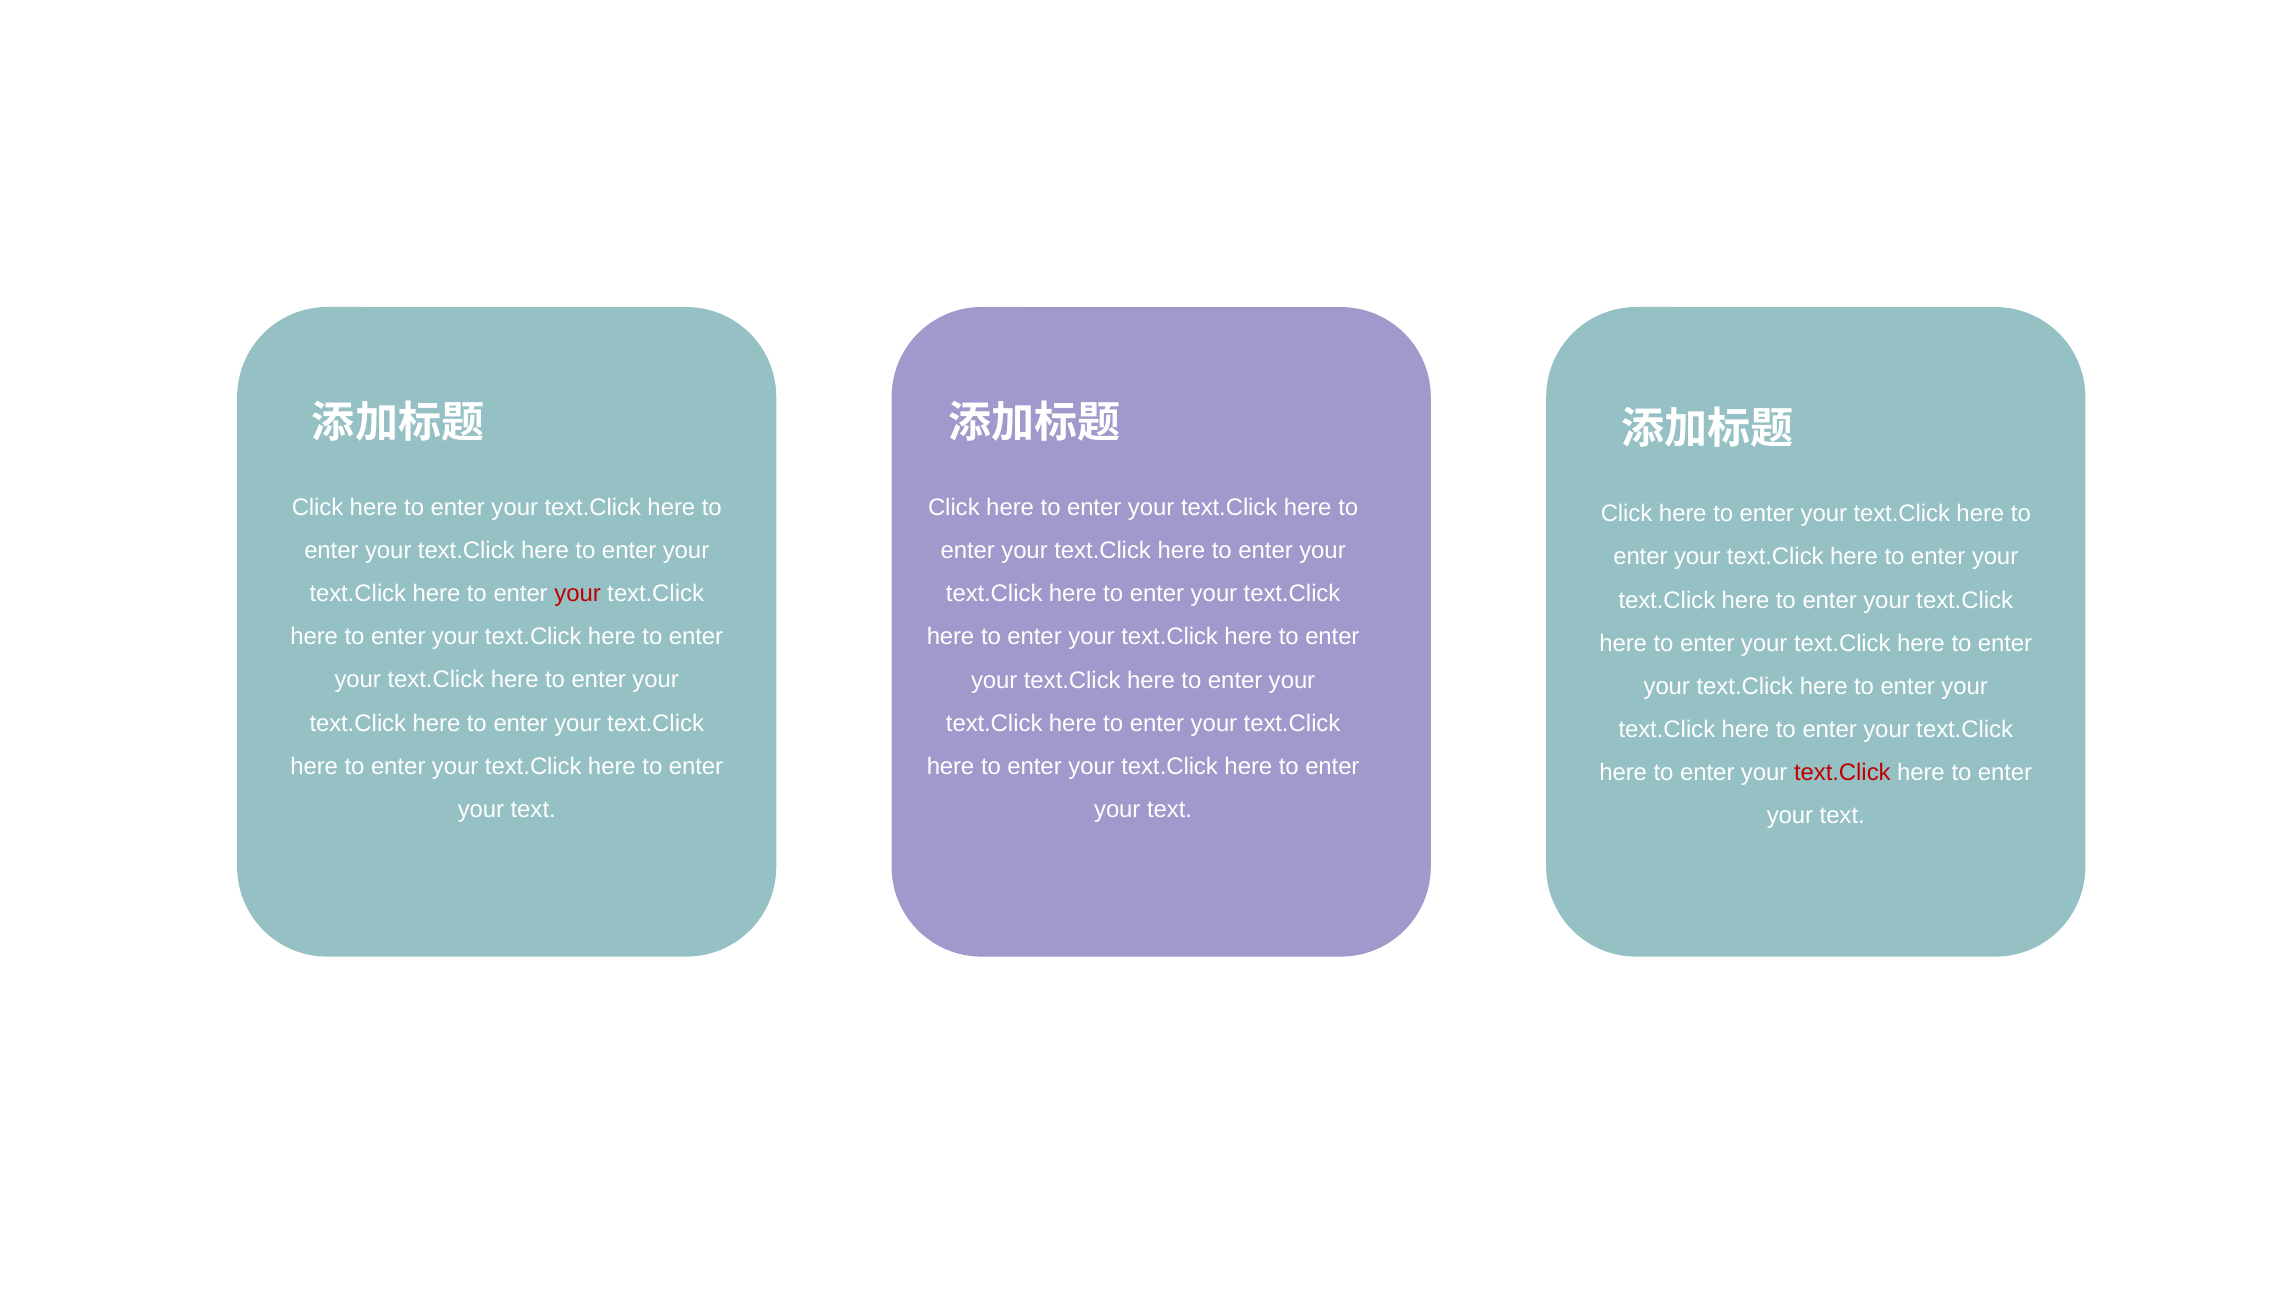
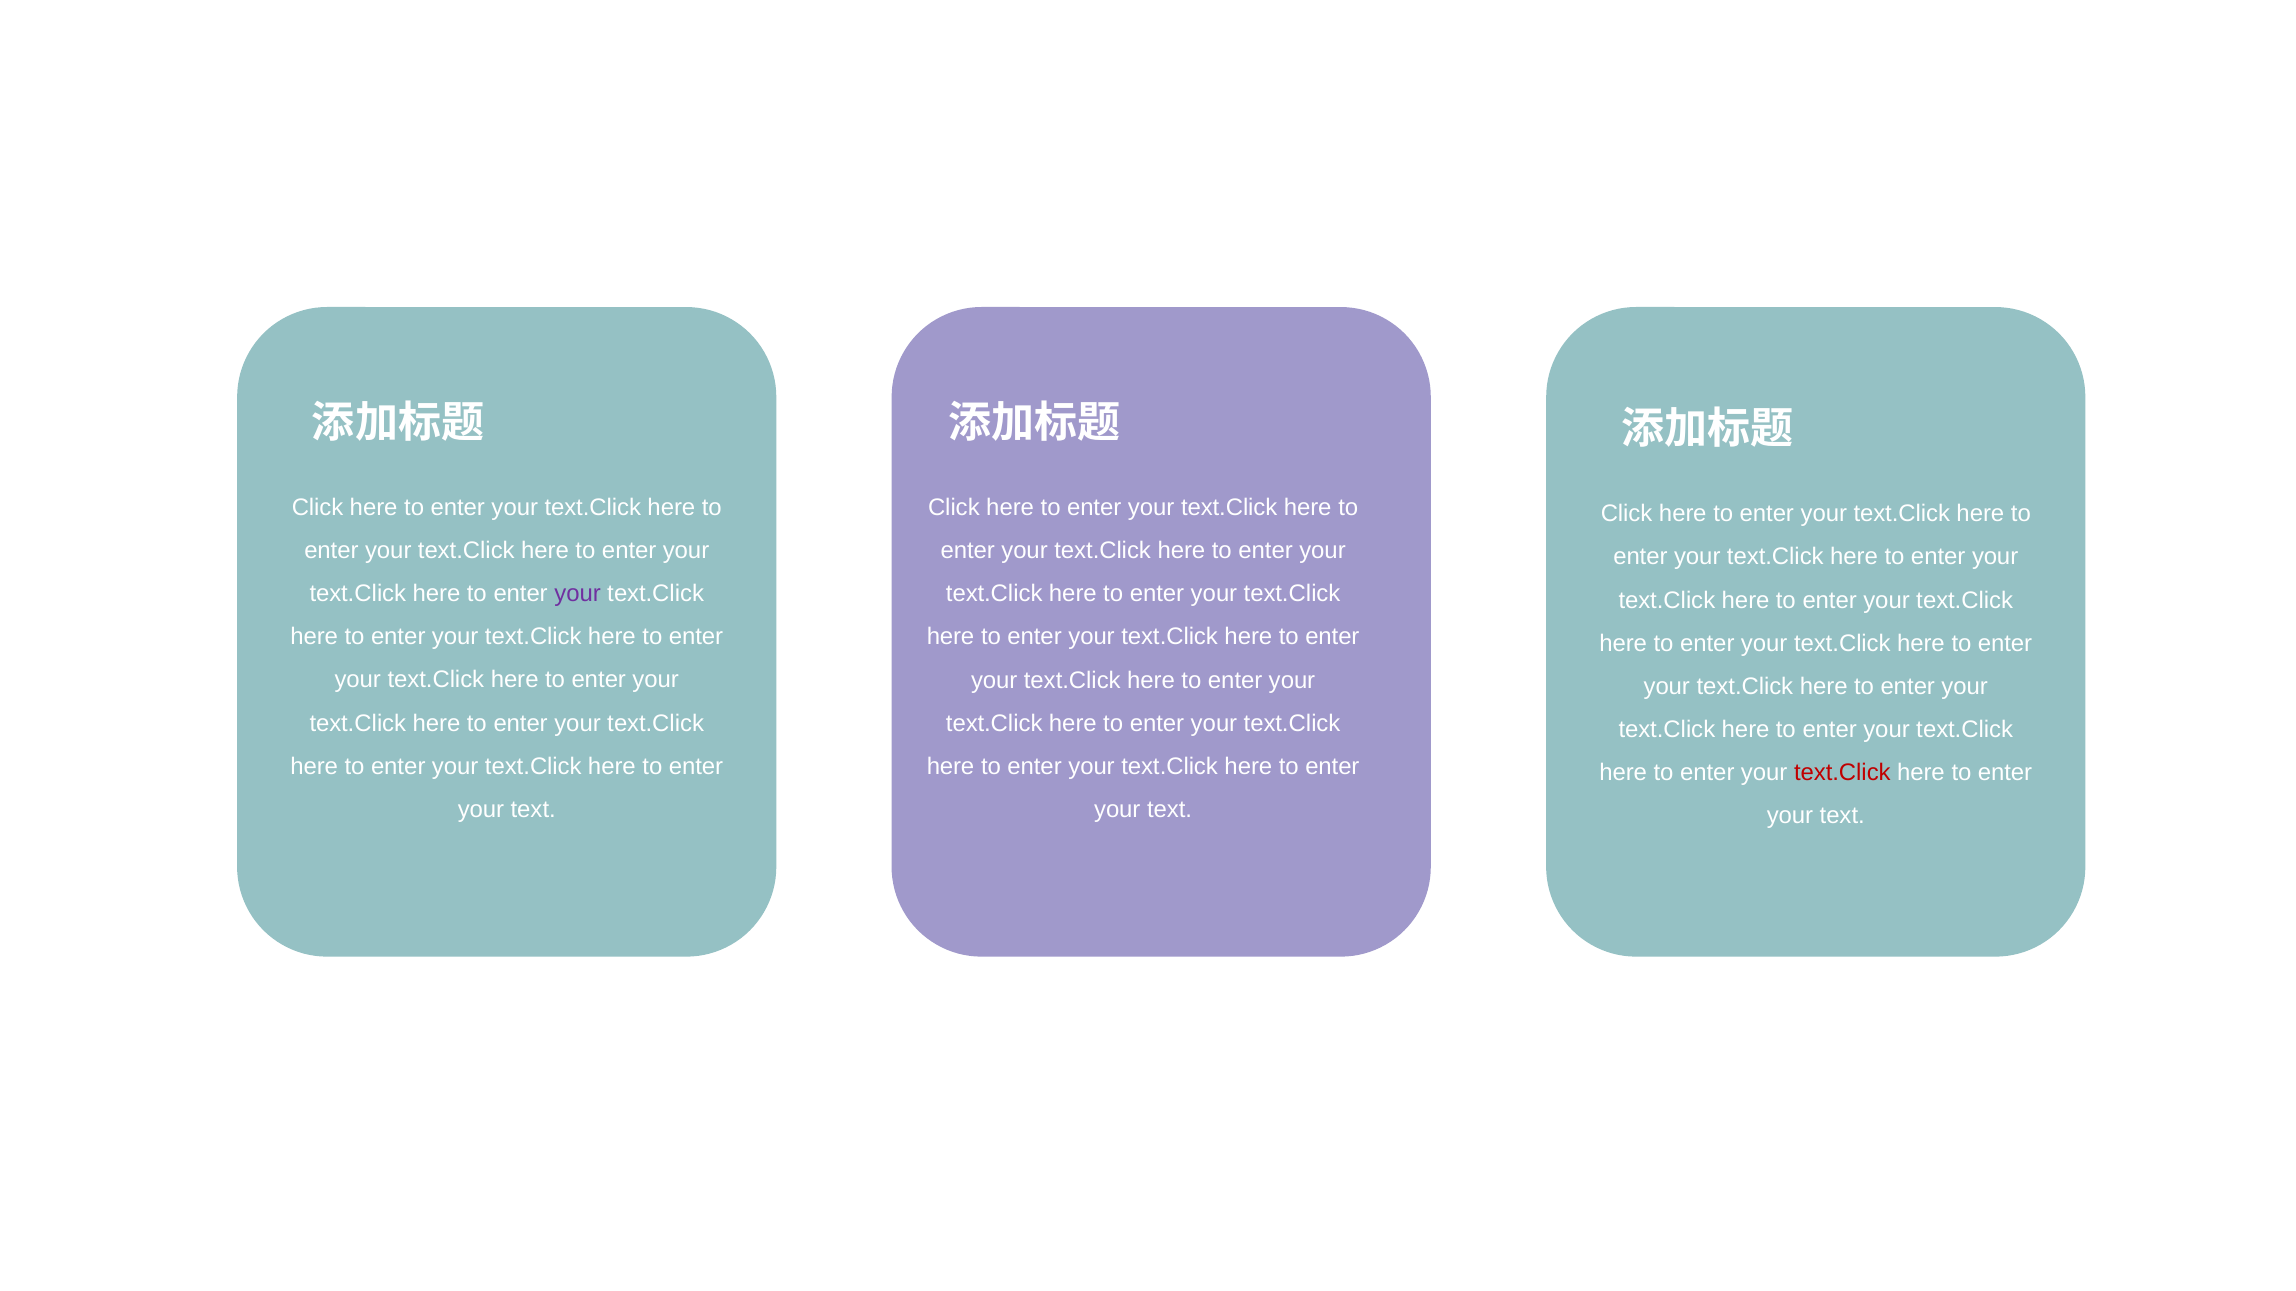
your colour: red -> purple (578, 594)
